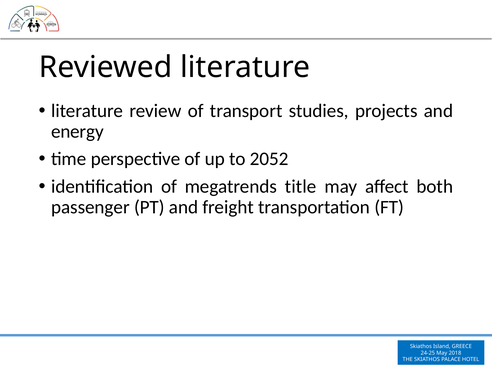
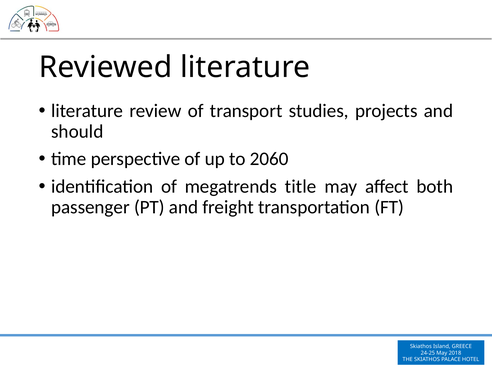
energy: energy -> should (77, 132)
2052: 2052 -> 2060 (269, 159)
